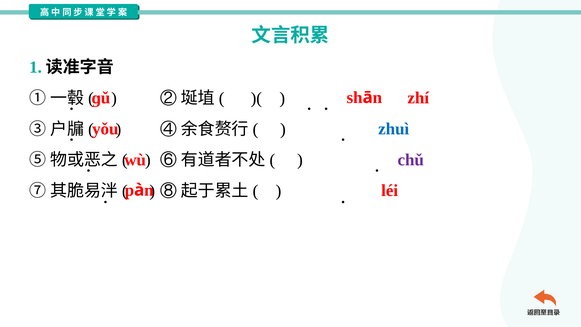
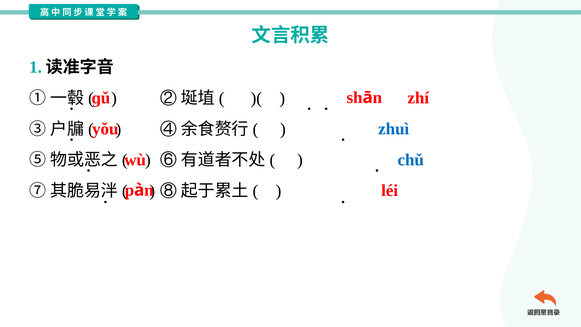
chǔ colour: purple -> blue (411, 160)
